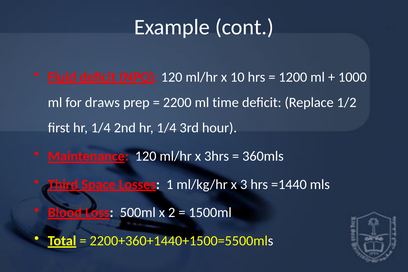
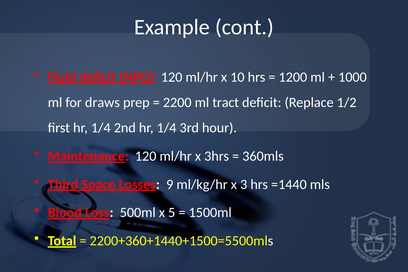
time: time -> tract (226, 103)
1: 1 -> 9 (170, 184)
2: 2 -> 5 (172, 213)
